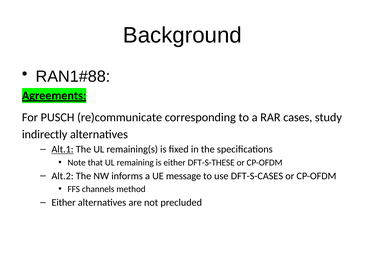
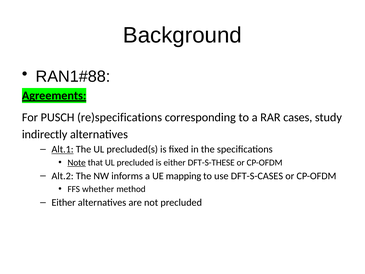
re)communicate: re)communicate -> re)specifications (120, 117)
remaining(s: remaining(s -> precluded(s (132, 149)
Note underline: none -> present (77, 162)
UL remaining: remaining -> precluded (135, 162)
message: message -> mapping (184, 176)
channels: channels -> whether (98, 189)
